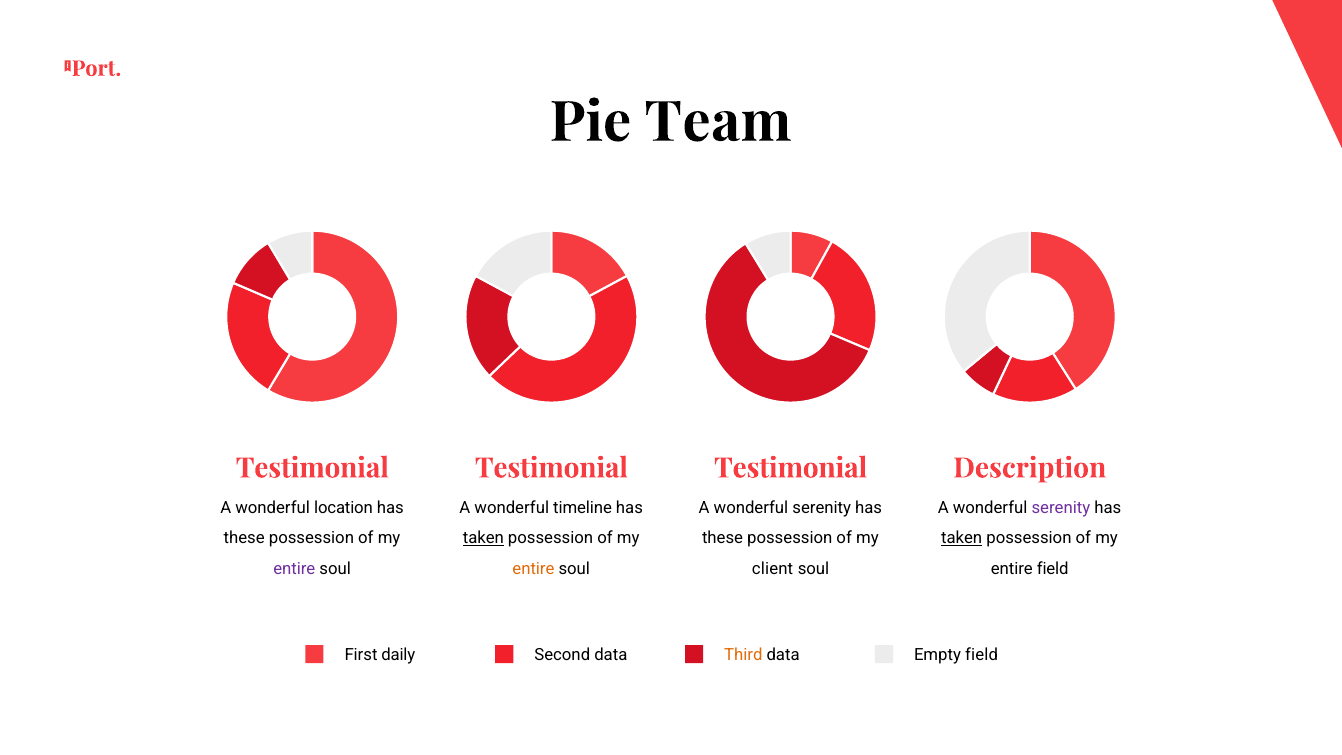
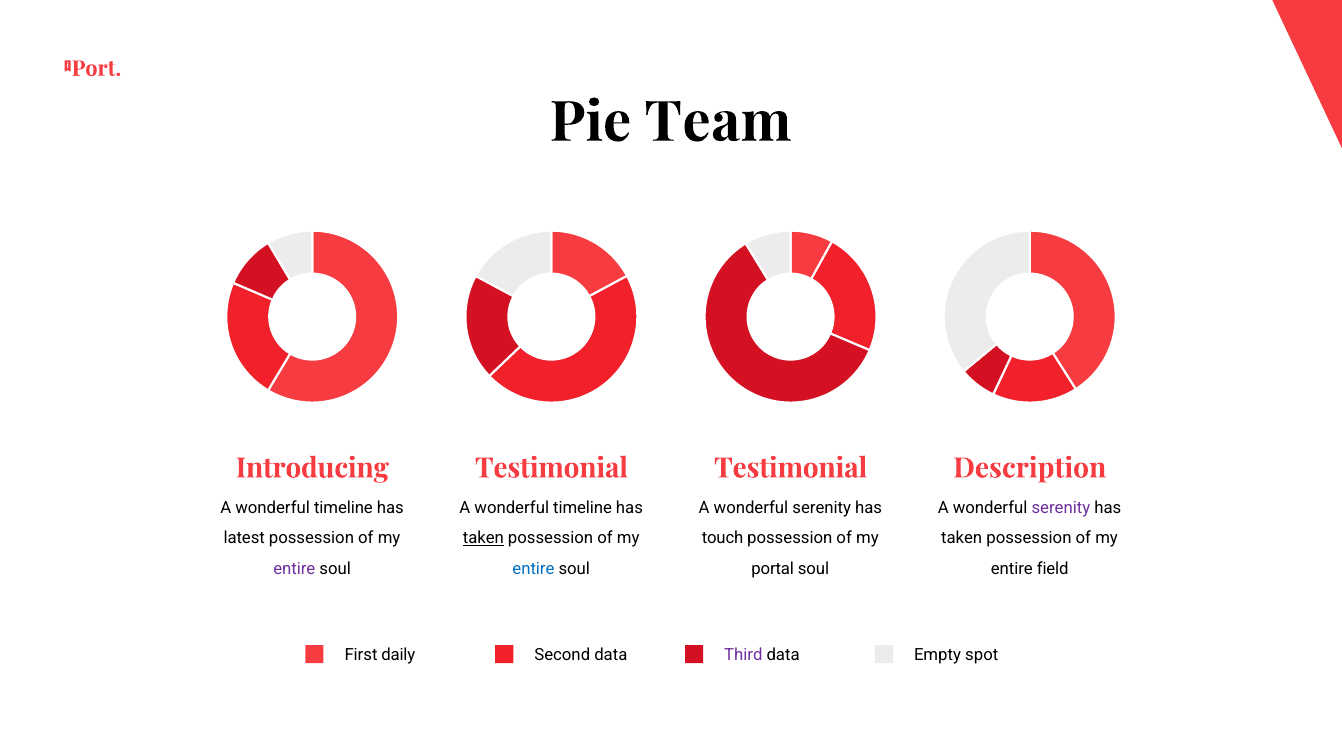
Testimonial: Testimonial -> Introducing (312, 468)
location: location -> timeline (343, 508)
these: these -> latest (244, 538)
these: these -> touch (723, 538)
taken underline: present -> none (962, 538)
entire colour: orange -> blue (533, 569)
client: client -> portal (773, 569)
Third colour: orange -> purple (743, 655)
Empty field: field -> spot (982, 655)
